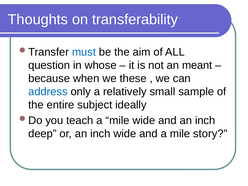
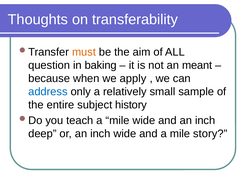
must colour: blue -> orange (84, 52)
whose: whose -> baking (101, 65)
these: these -> apply (133, 78)
ideally: ideally -> history (131, 105)
